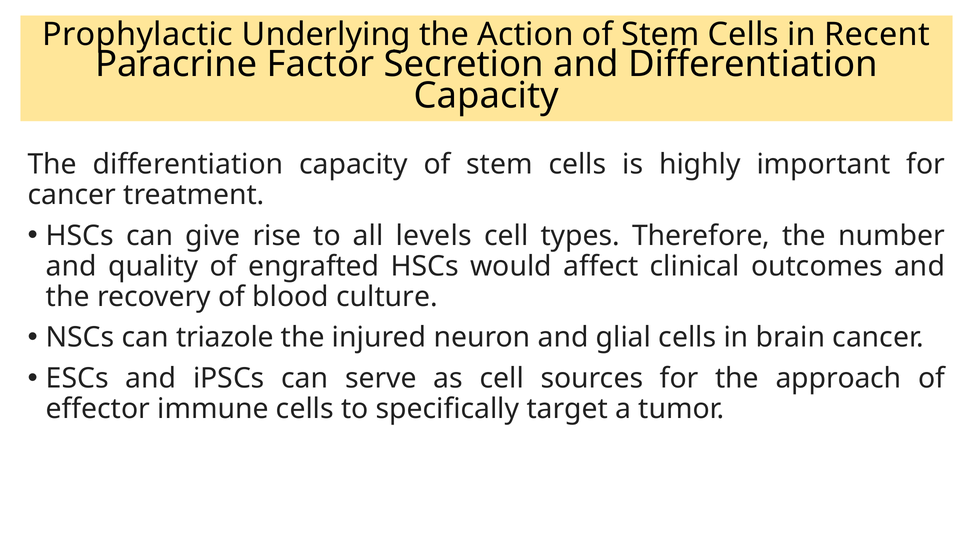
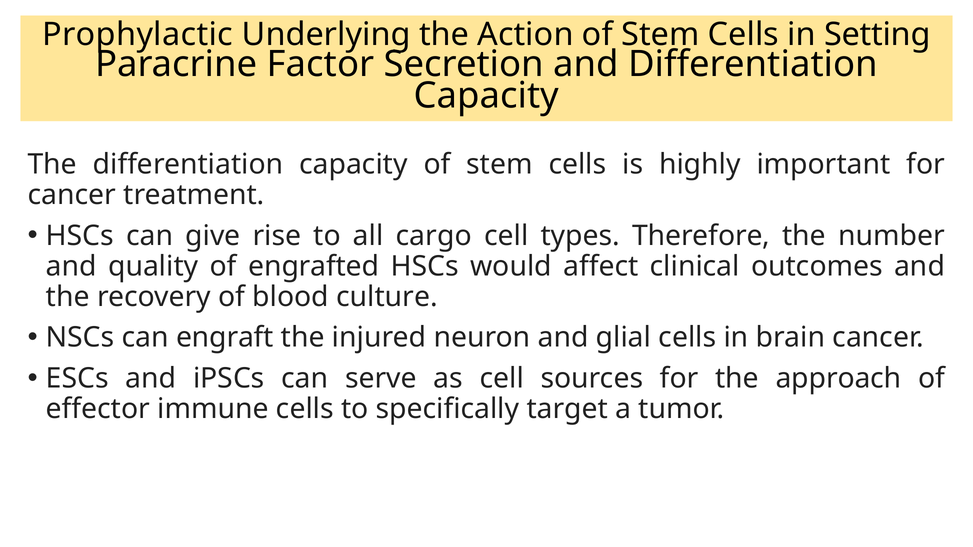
Recent: Recent -> Setting (877, 35)
levels: levels -> cargo (434, 236)
triazole: triazole -> engraft (225, 338)
